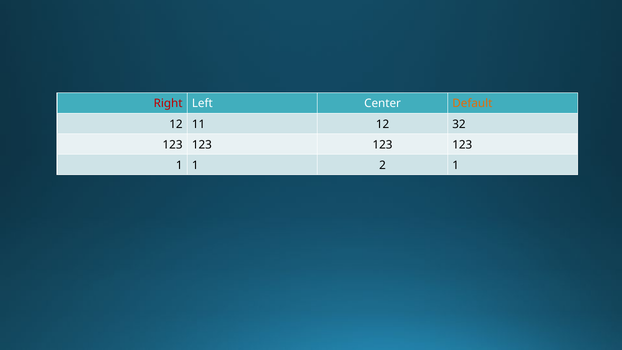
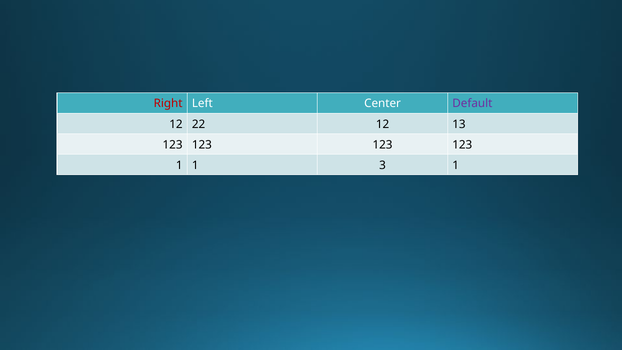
Default colour: orange -> purple (472, 104)
11: 11 -> 22 (199, 124)
32: 32 -> 13 (459, 124)
2: 2 -> 3 (383, 165)
